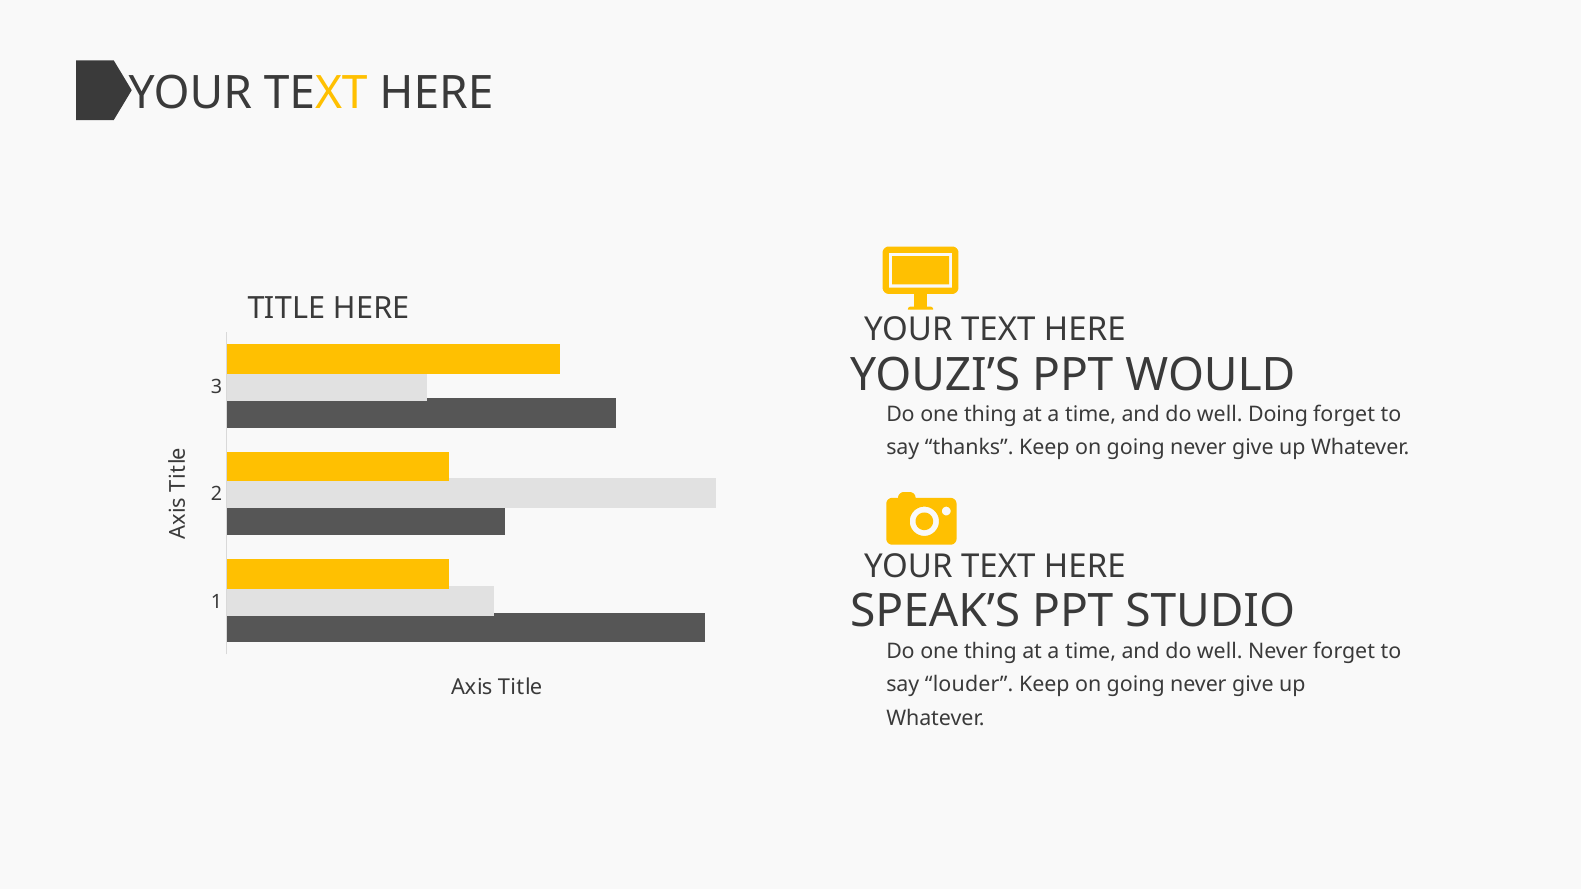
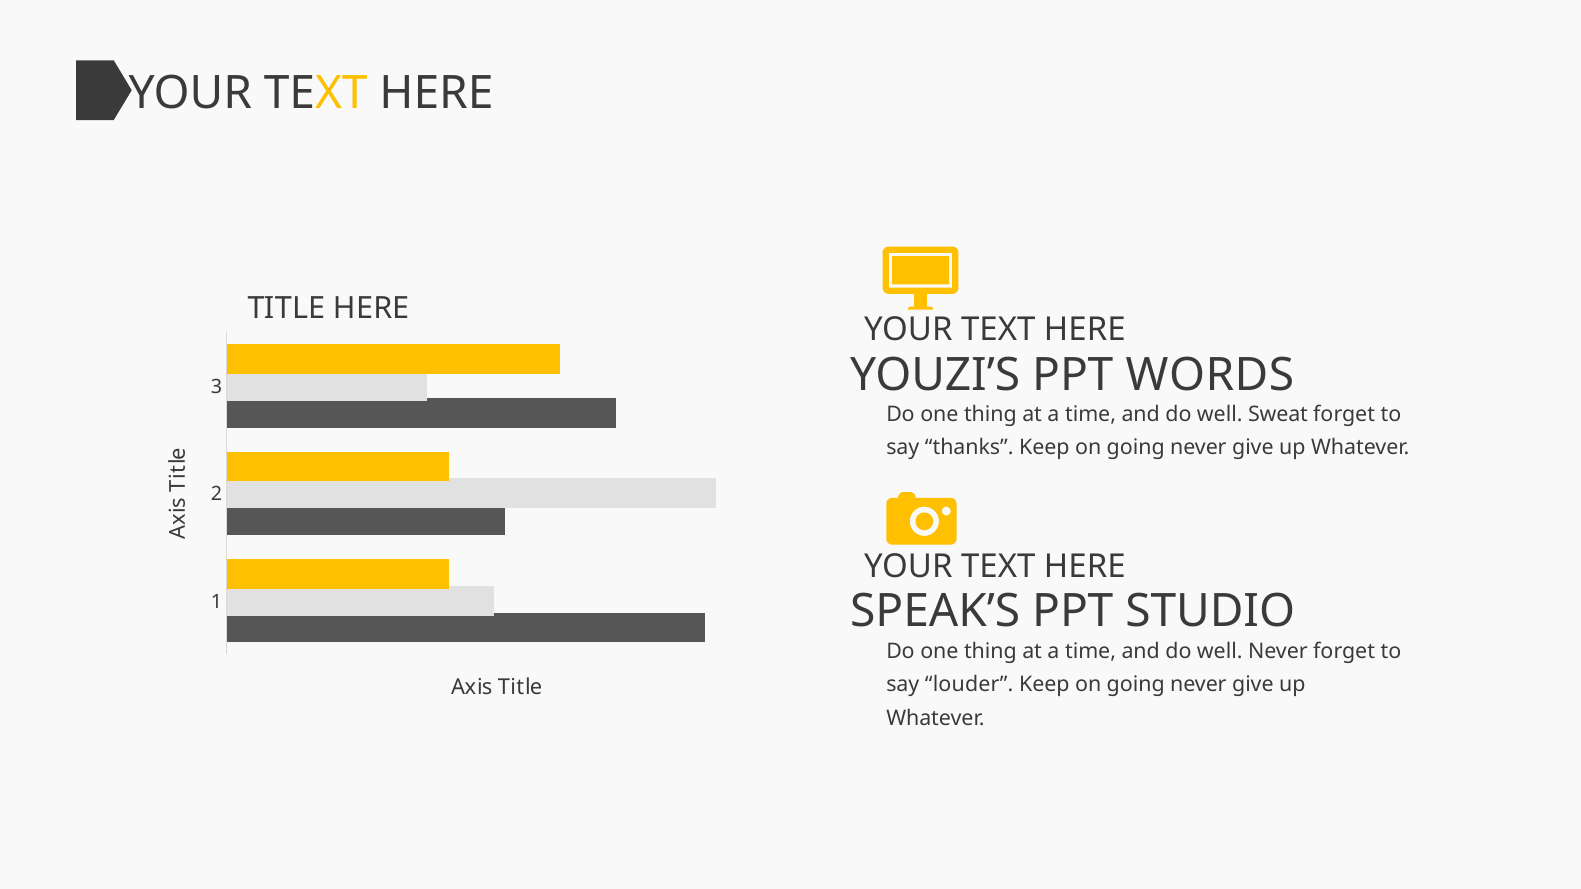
WOULD: WOULD -> WORDS (1210, 375)
Doing: Doing -> Sweat (1278, 415)
